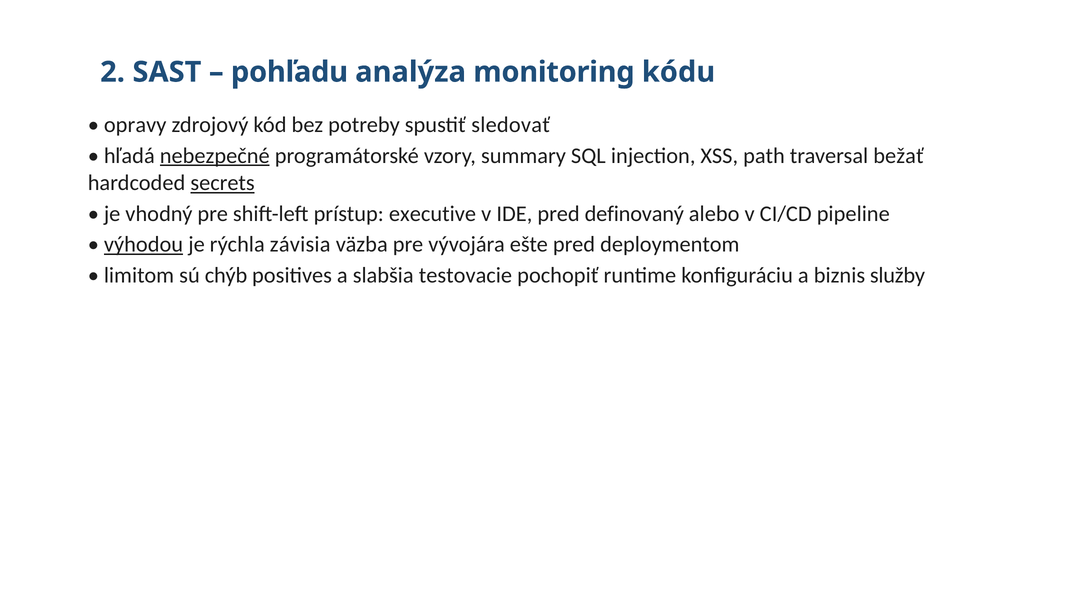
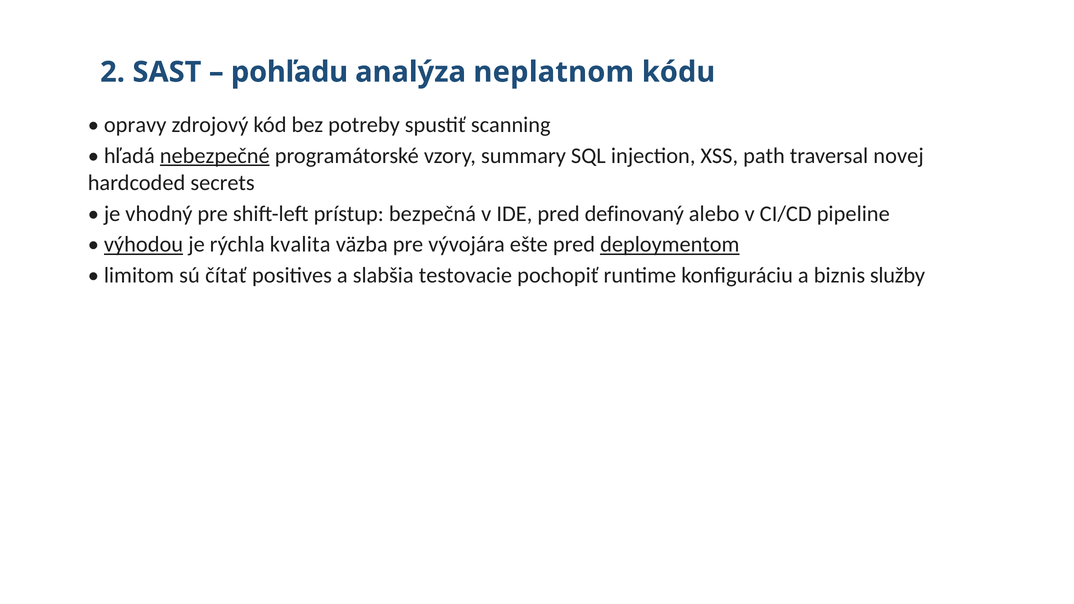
monitoring: monitoring -> neplatnom (554, 72)
sledovať: sledovať -> scanning (511, 125)
bežať: bežať -> novej (899, 156)
secrets underline: present -> none (223, 183)
executive: executive -> bezpečná (432, 214)
závisia: závisia -> kvalita (300, 245)
deploymentom underline: none -> present (670, 245)
chýb: chýb -> čítať (226, 275)
